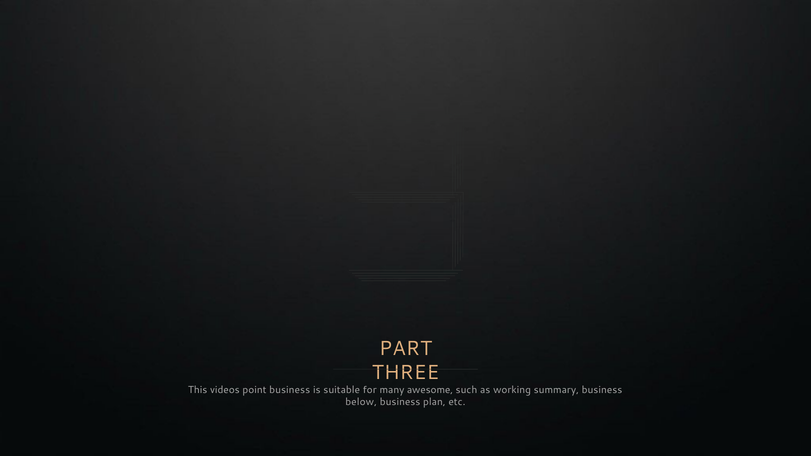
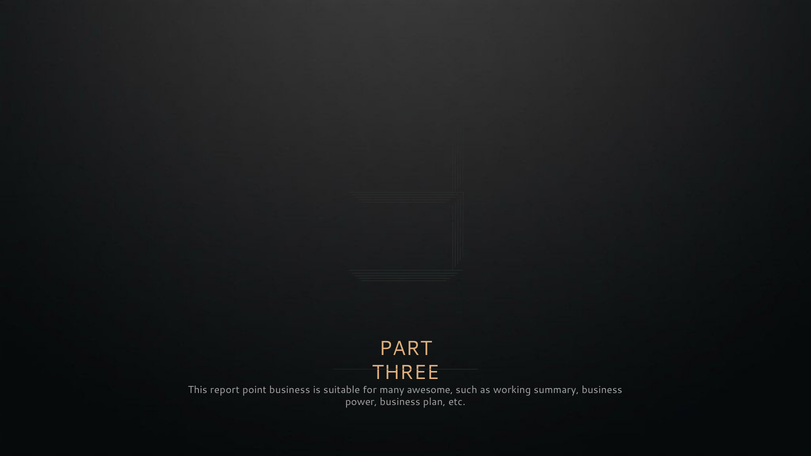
videos: videos -> report (225, 390)
below: below -> power (361, 402)
